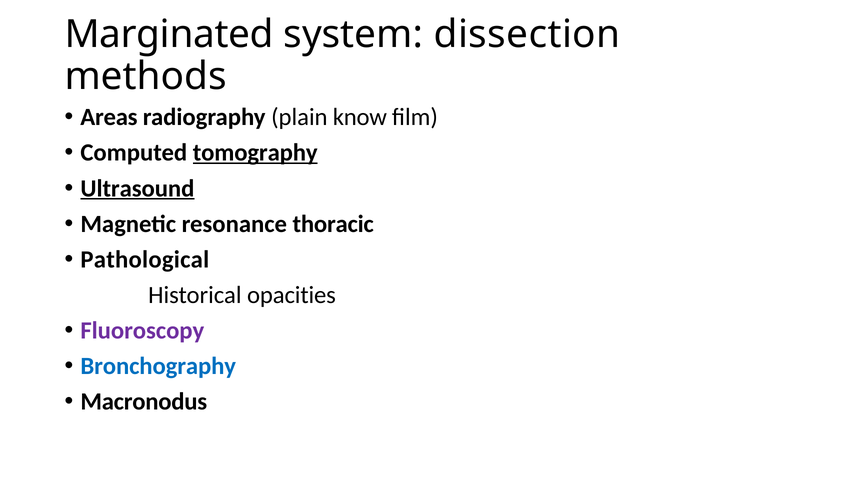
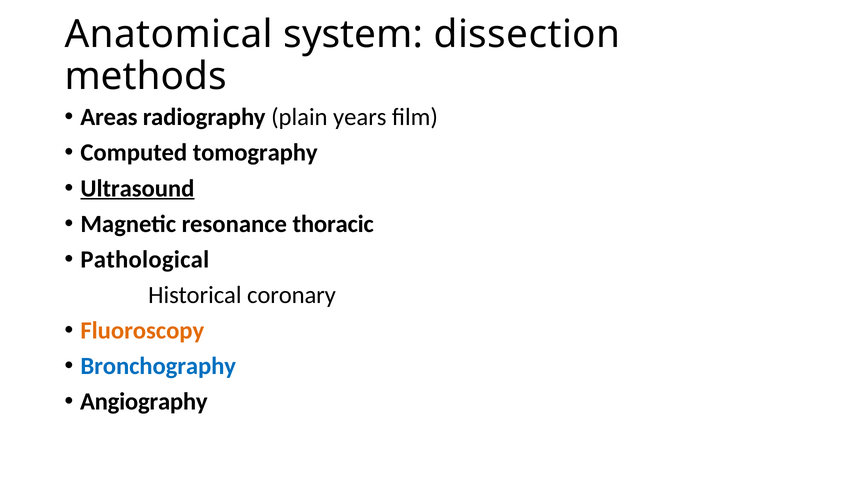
Marginated: Marginated -> Anatomical (169, 35)
know: know -> years (360, 117)
tomography underline: present -> none (255, 153)
opacities: opacities -> coronary (291, 295)
Fluoroscopy colour: purple -> orange (142, 330)
Macronodus: Macronodus -> Angiography (144, 401)
